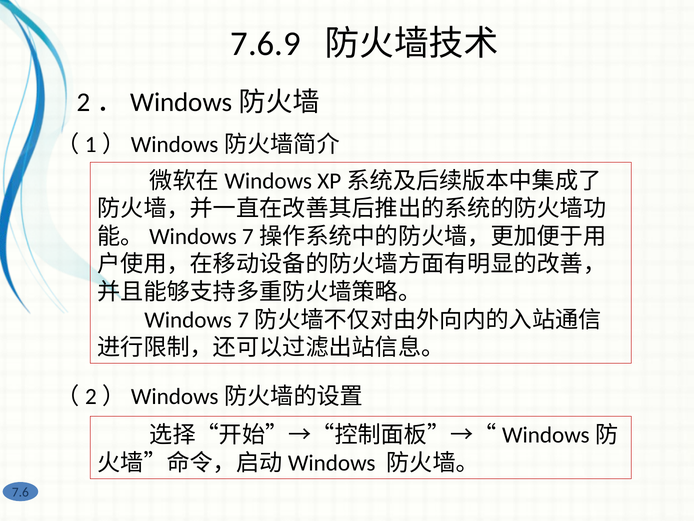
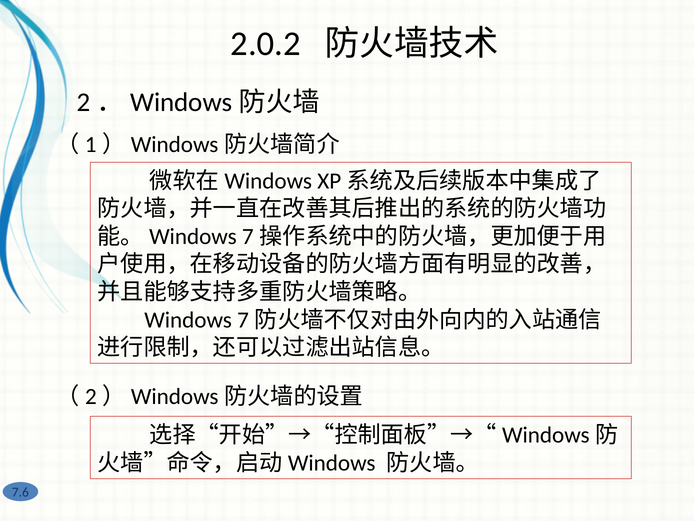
7.6.9: 7.6.9 -> 2.0.2 (266, 44)
